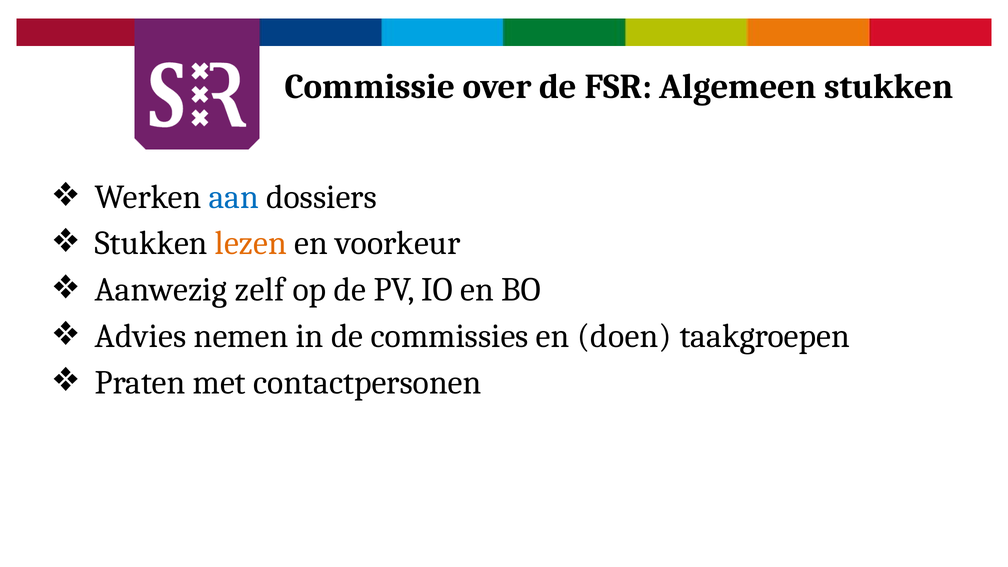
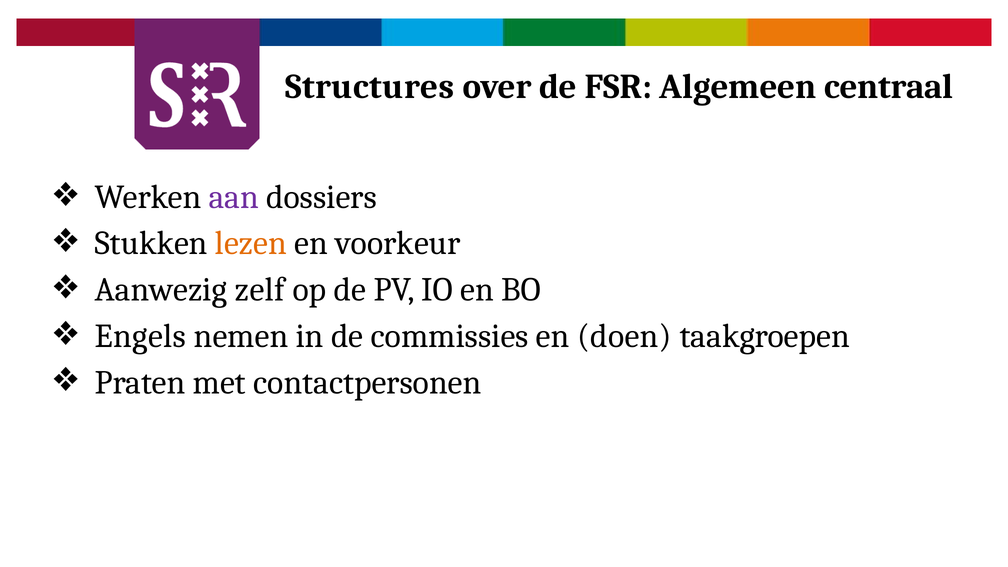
Commissie: Commissie -> Structures (370, 87)
Algemeen stukken: stukken -> centraal (889, 87)
aan colour: blue -> purple (234, 197)
Advies: Advies -> Engels (140, 336)
